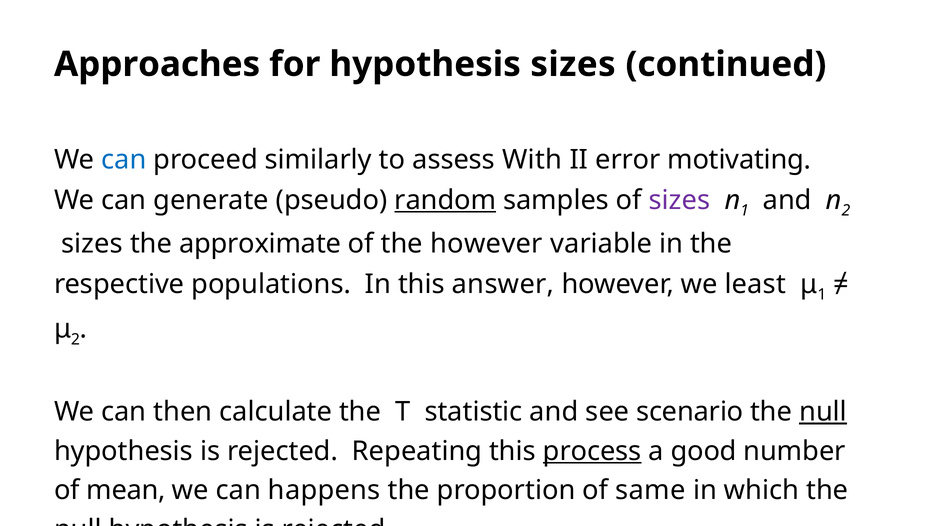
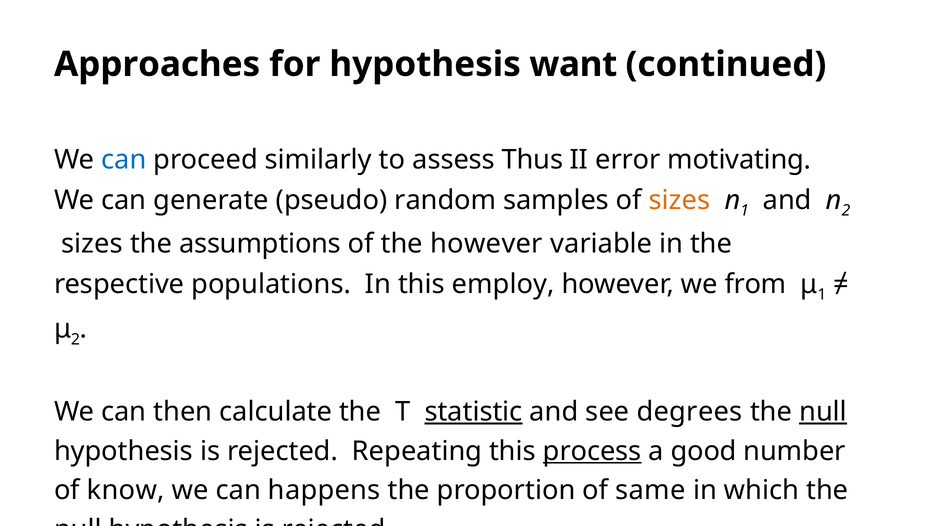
hypothesis sizes: sizes -> want (573, 64)
With: With -> Thus (533, 160)
random underline: present -> none (445, 200)
sizes colour: purple -> orange (680, 200)
approximate: approximate -> assumptions (260, 244)
answer: answer -> employ (503, 284)
least: least -> from (756, 284)
statistic underline: none -> present (474, 412)
scenario: scenario -> degrees (690, 412)
mean: mean -> know (126, 490)
